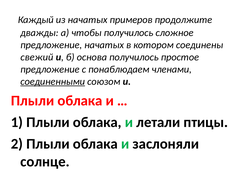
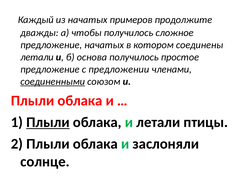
свежий: свежий -> летали (37, 57)
понаблюдаем: понаблюдаем -> предложении (119, 69)
Плыли underline: none -> present (48, 122)
